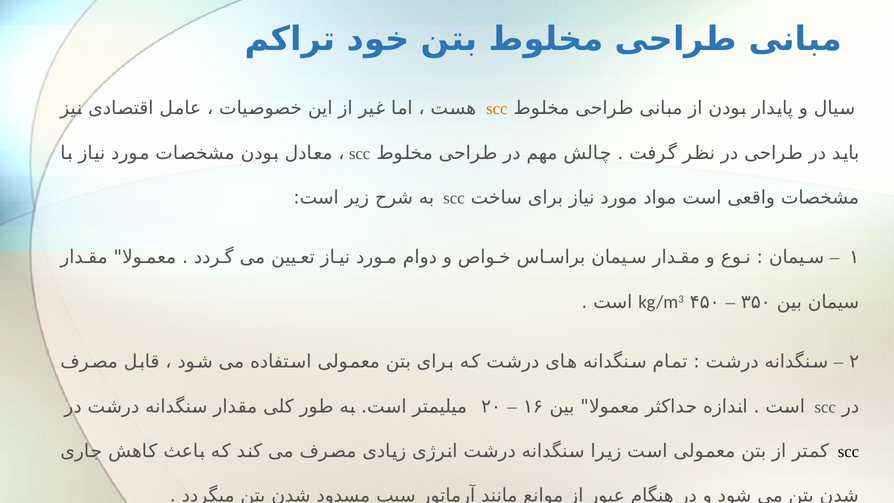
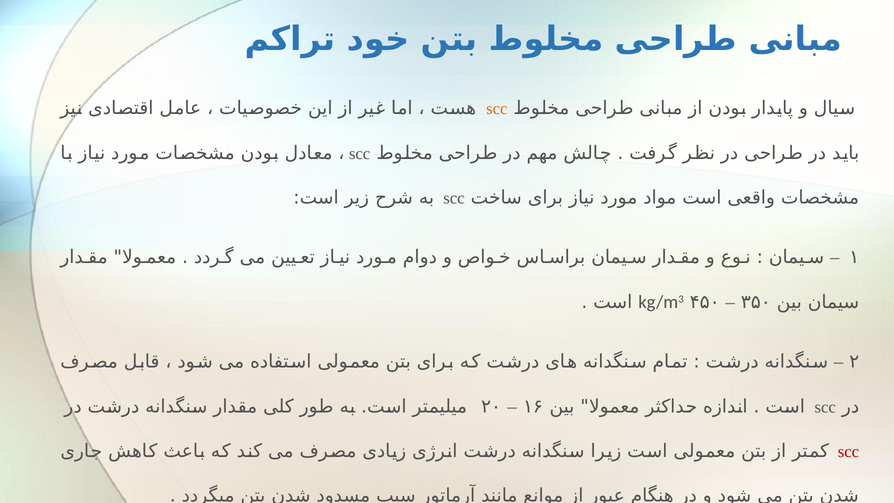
scc colour: black -> red (848, 452)
